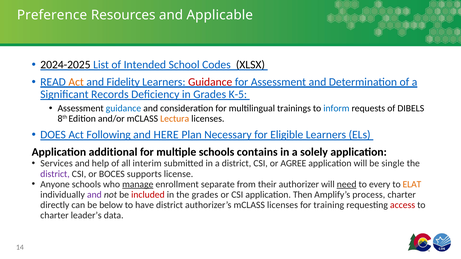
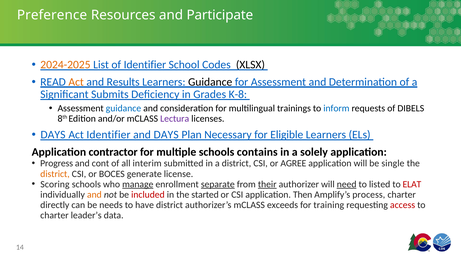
Applicable: Applicable -> Participate (220, 15)
2024-2025 colour: black -> orange (65, 65)
of Intended: Intended -> Identifier (145, 65)
Fidelity: Fidelity -> Results (123, 82)
Guidance colour: red -> black (210, 82)
Records: Records -> Submits (110, 95)
K-5: K-5 -> K-8 (238, 95)
Lectura colour: orange -> purple (175, 119)
DOES: DOES -> DAYS (53, 135)
Act Following: Following -> Identifier (108, 135)
and HERE: HERE -> DAYS (166, 135)
additional: additional -> contractor (113, 152)
Services: Services -> Progress (57, 164)
help: help -> cont (100, 164)
district colour: purple -> orange (55, 174)
supports: supports -> generate (144, 174)
Anyone: Anyone -> Scoring (55, 184)
separate underline: none -> present (218, 184)
their underline: none -> present (267, 184)
every: every -> listed (380, 184)
ELAT colour: orange -> red (412, 184)
and colour: purple -> orange (94, 195)
the grades: grades -> started (205, 195)
below: below -> needs (111, 205)
mCLASS licenses: licenses -> exceeds (283, 205)
